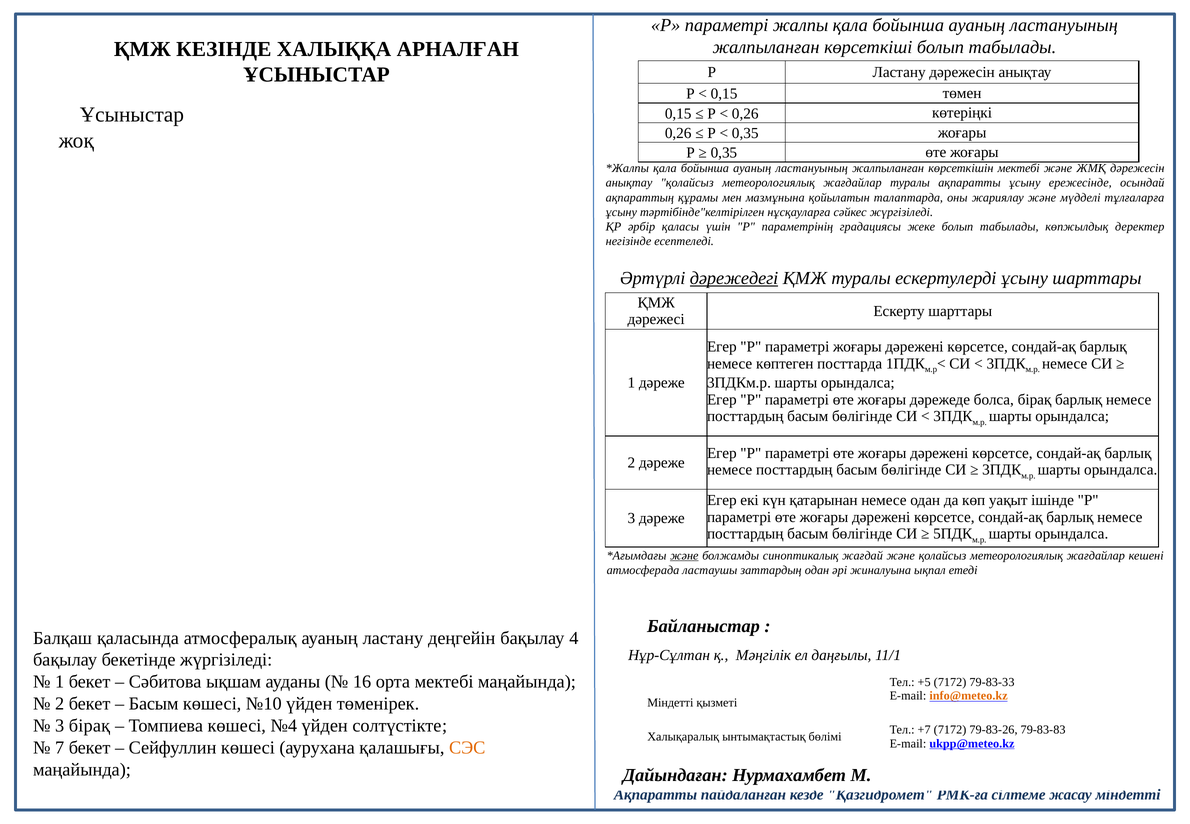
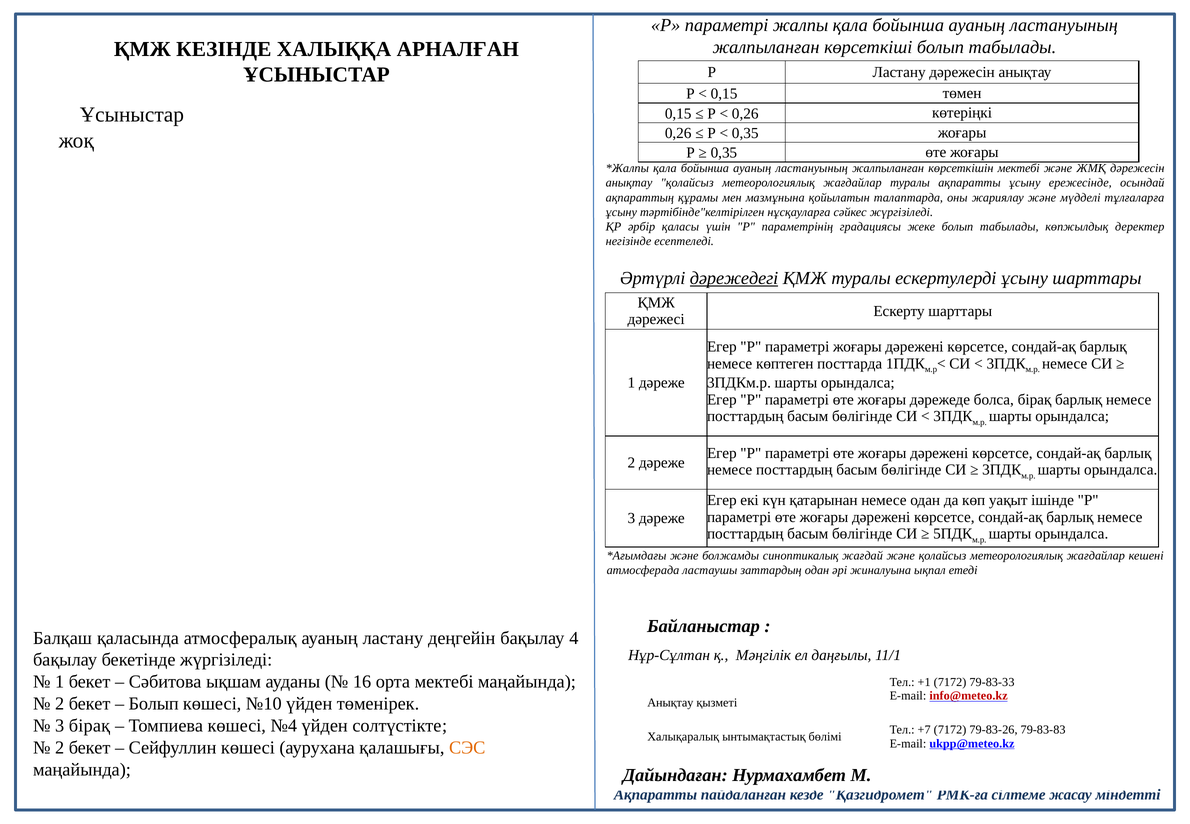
және underline: present -> none (684, 555)
+5: +5 -> +1 (924, 682)
info@meteo.kz colour: orange -> red (969, 696)
Басым: Басым -> Болып (154, 704)
Міндетті: Міндетті -> Анықтау (670, 703)
7: 7 -> 2 (60, 748)
